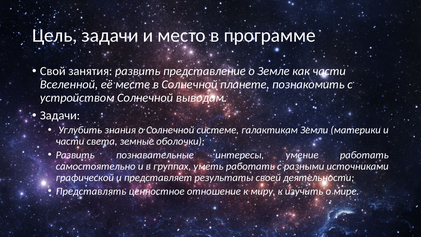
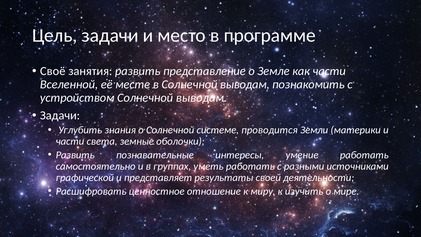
Свой: Свой -> Своё (53, 71)
в Солнечной планете: планете -> выводам (245, 84)
галактикам: галактикам -> проводится (270, 130)
Представлять: Представлять -> Расшифровать (91, 191)
